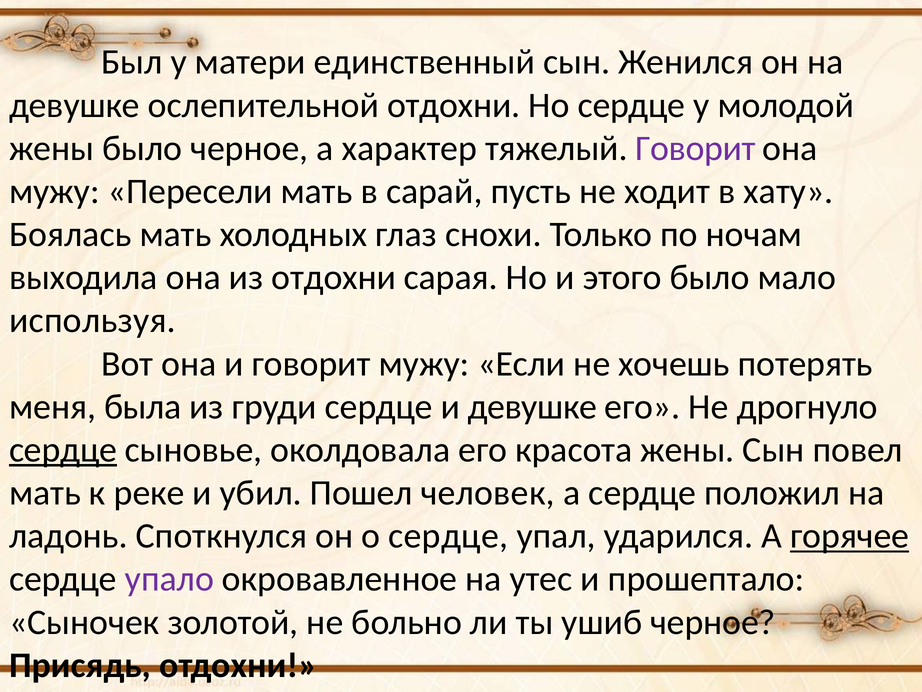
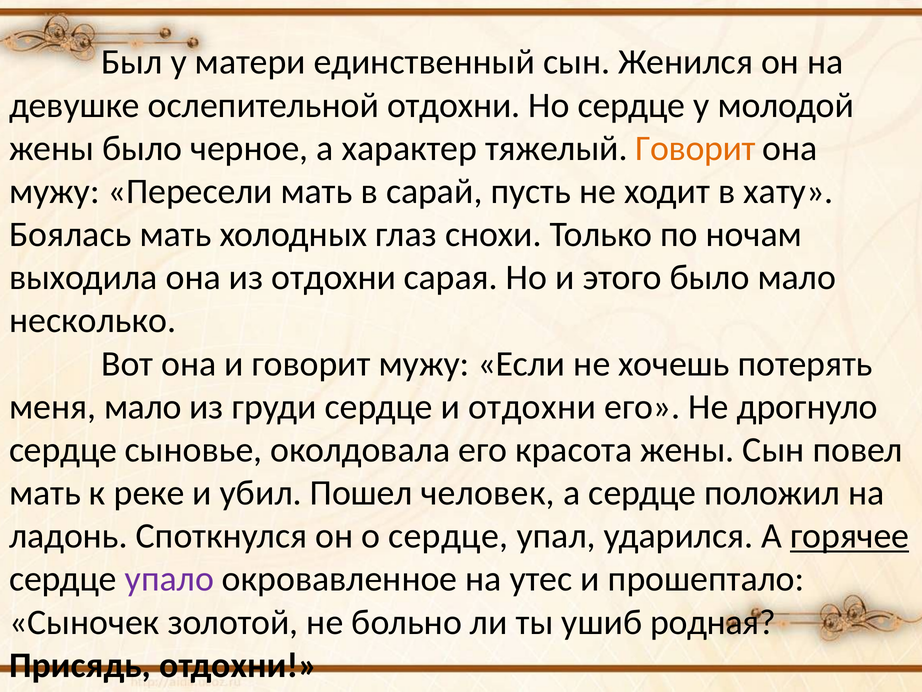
Говорит colour: purple -> orange (695, 148)
используя: используя -> несколько (93, 320)
меня была: была -> мало (143, 406)
и девушке: девушке -> отдохни (532, 406)
сердце underline: present -> none (63, 450)
ушиб черное: черное -> родная (713, 622)
